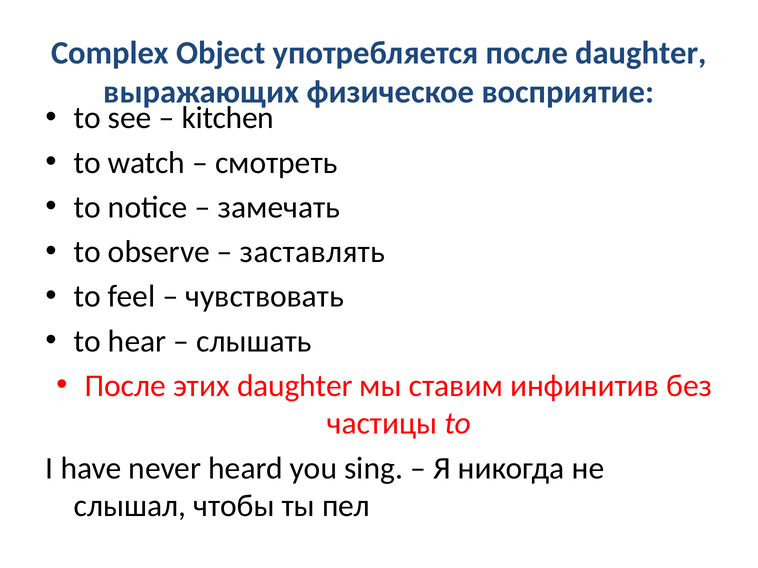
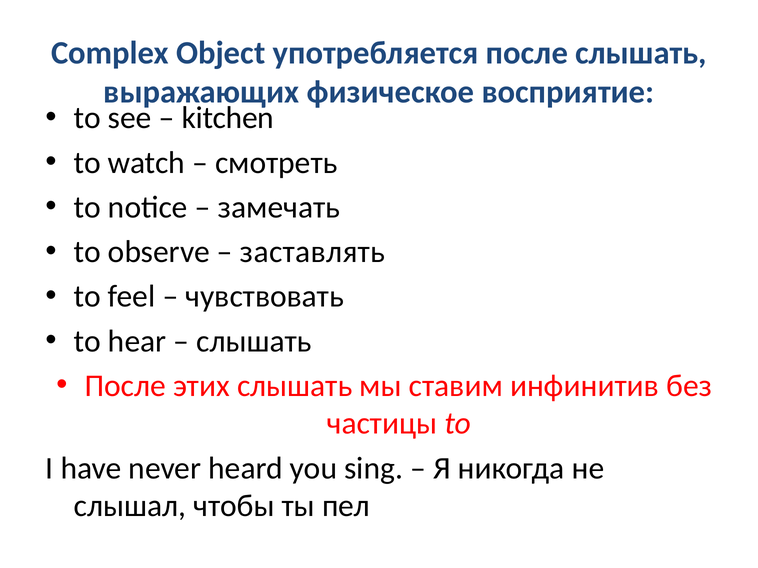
после daughter: daughter -> слышать (641, 53)
этих daughter: daughter -> слышать (295, 386)
